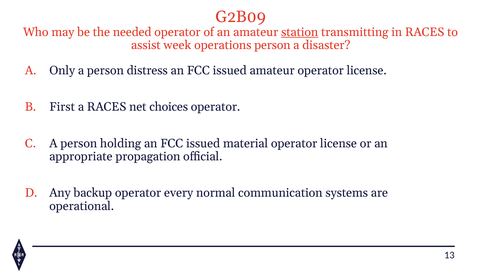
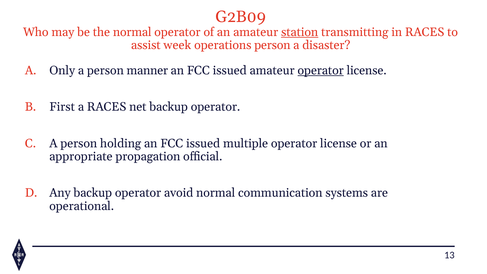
the needed: needed -> normal (132, 32)
distress: distress -> manner (147, 70)
operator underline: none -> present (321, 70)
net choices: choices -> backup (169, 107)
material: material -> multiple (246, 143)
every: every -> avoid (179, 193)
